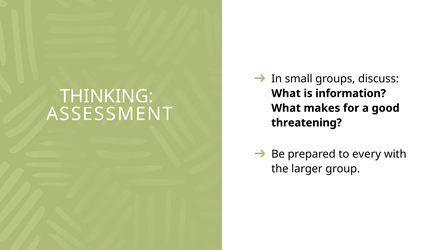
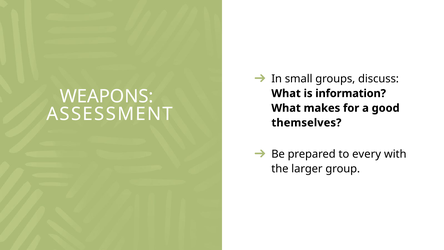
THINKING: THINKING -> WEAPONS (107, 96)
threatening: threatening -> themselves (306, 123)
